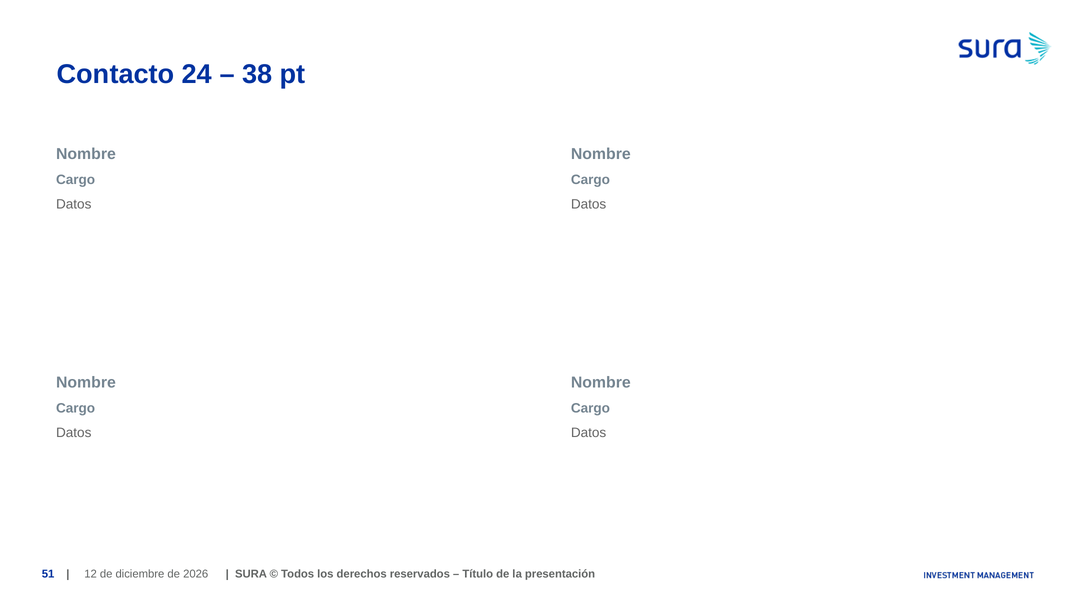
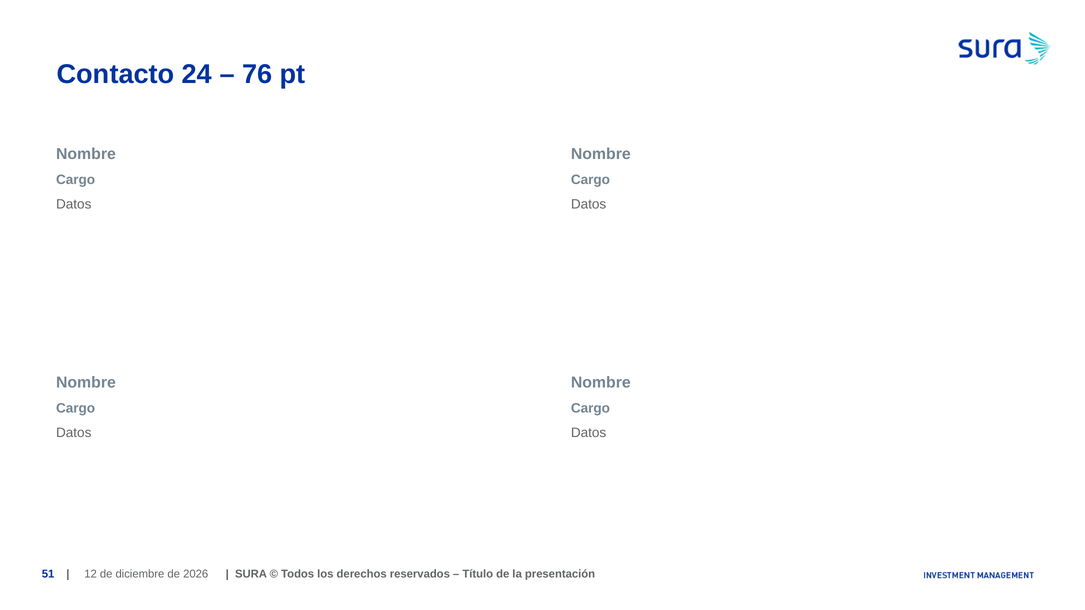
38: 38 -> 76 (257, 74)
